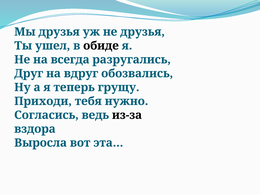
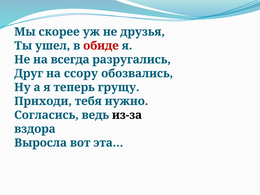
Мы друзья: друзья -> скорее (59, 32)
обиде colour: black -> red (101, 46)
вдруг: вдруг -> ссору (81, 73)
